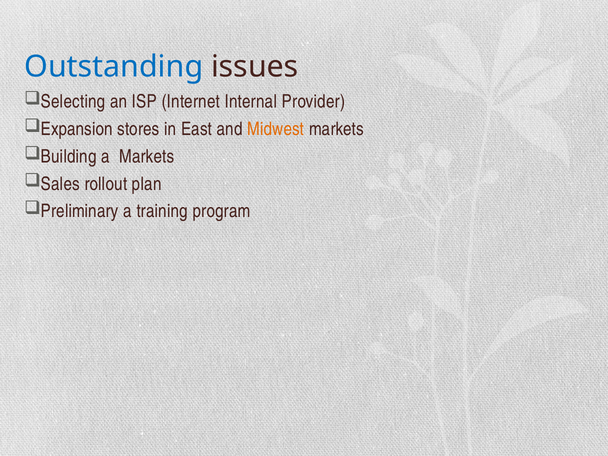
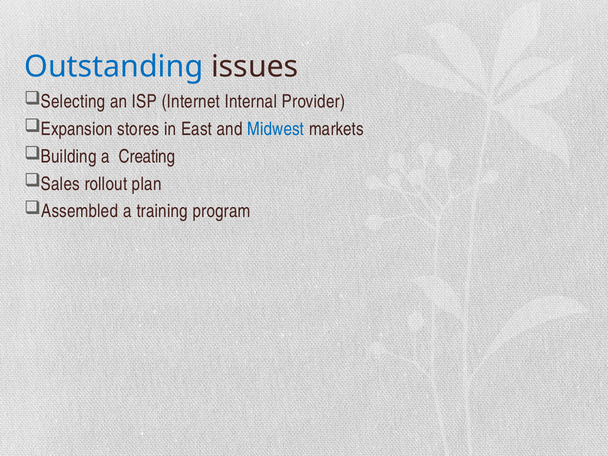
Midwest colour: orange -> blue (276, 129)
a Markets: Markets -> Creating (147, 157)
Preliminary: Preliminary -> Assembled (80, 211)
